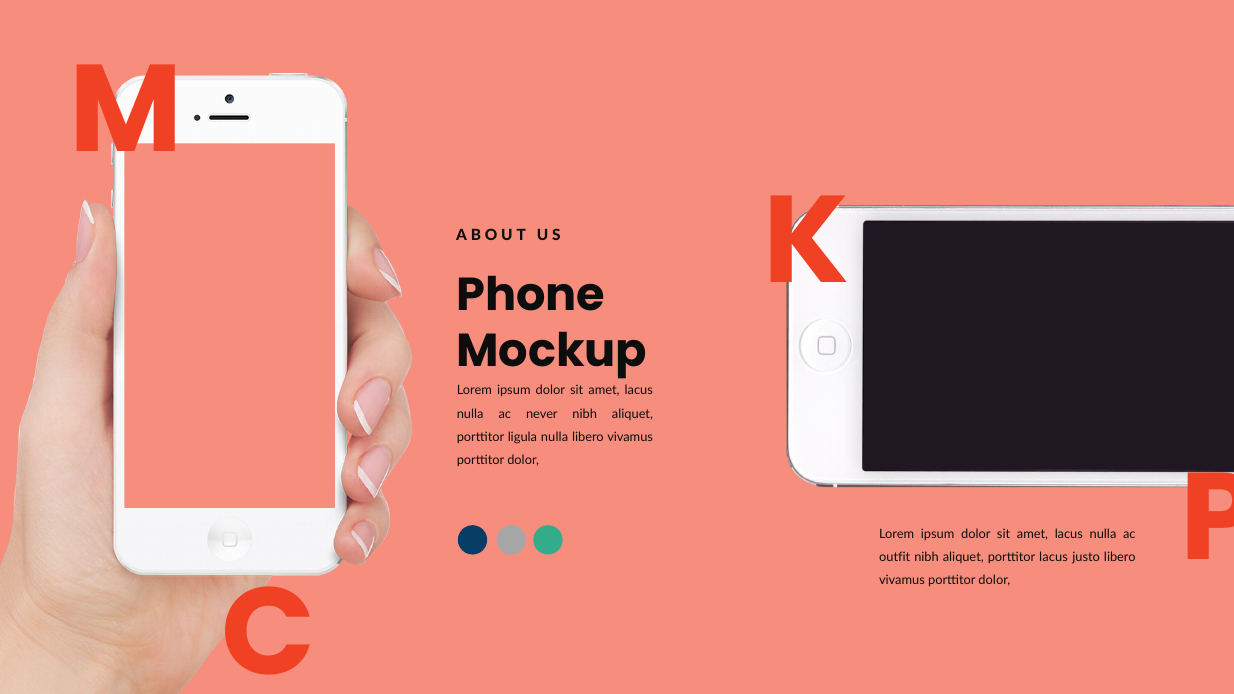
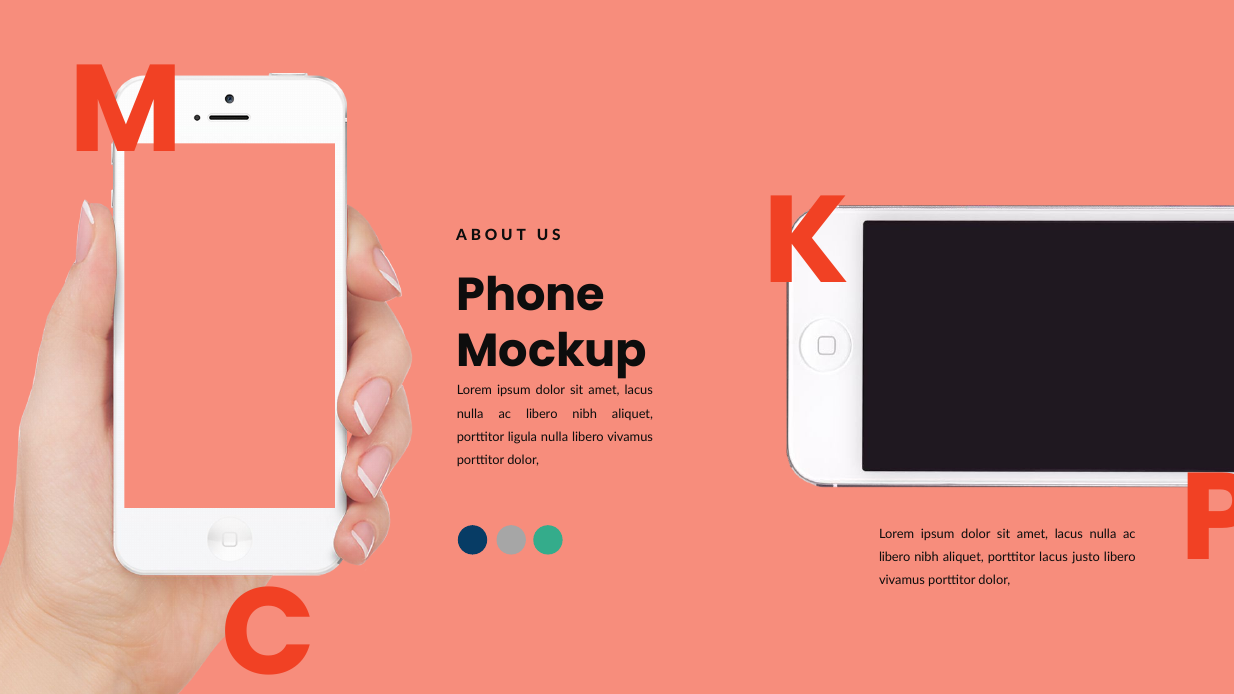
never: never -> libero (542, 414)
outfit: outfit -> libero (895, 558)
